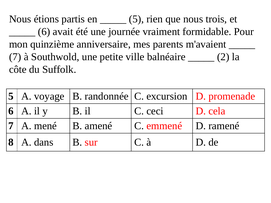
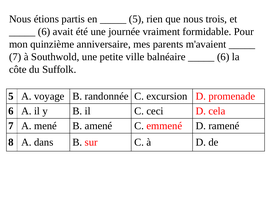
2: 2 -> 6 (223, 57)
